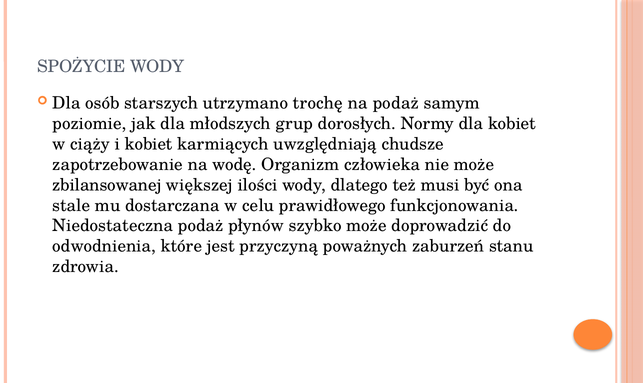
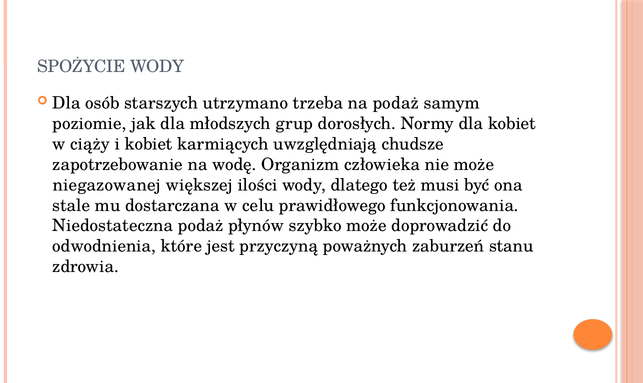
trochę: trochę -> trzeba (318, 103)
zbilansowanej: zbilansowanej -> niegazowanej (107, 185)
